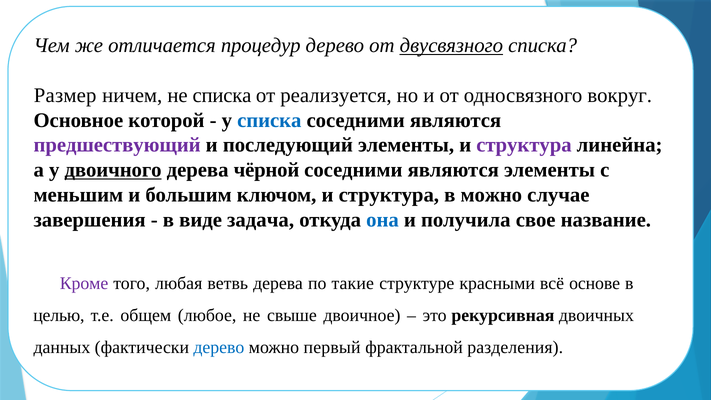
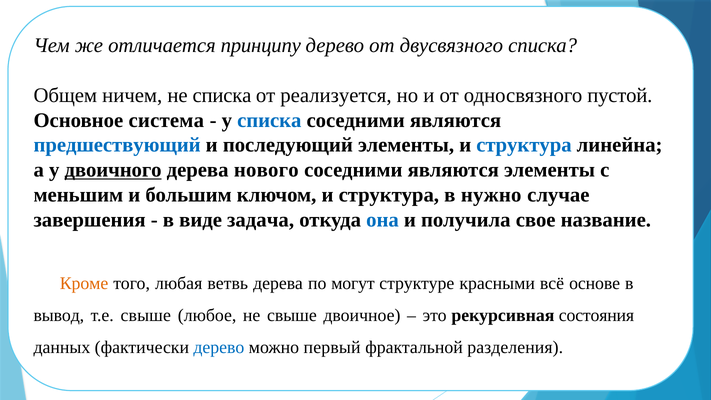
процедур: процедур -> принципу (261, 46)
двусвязного underline: present -> none (451, 46)
Размер: Размер -> Общем (65, 95)
вокруг: вокруг -> пустой (620, 95)
которой: которой -> система (166, 120)
предшествующий colour: purple -> blue (117, 145)
структура colour: purple -> blue (524, 145)
чёрной: чёрной -> нового (266, 170)
в можно: можно -> нужно (491, 195)
Кроме colour: purple -> orange (84, 283)
такие: такие -> могут (353, 283)
целью: целью -> вывод (59, 315)
т.е общем: общем -> свыше (146, 315)
двоичных: двоичных -> состояния (596, 315)
